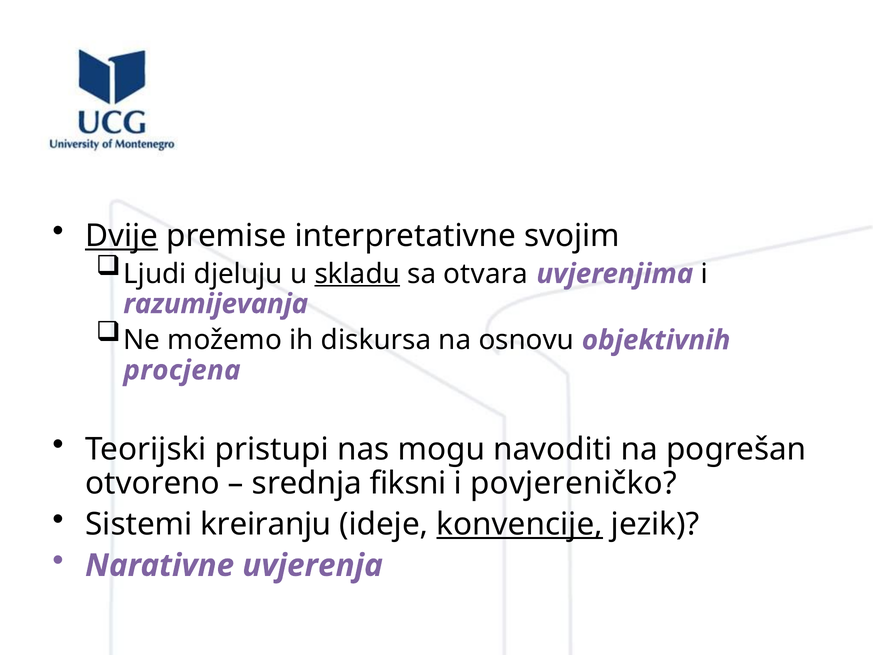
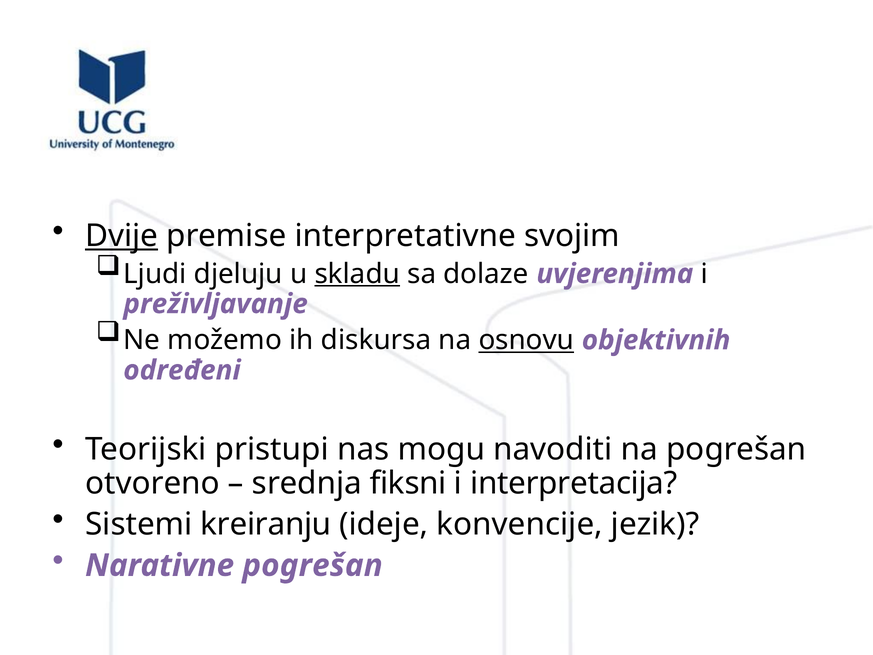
otvara: otvara -> dolaze (486, 274)
razumijevanja: razumijevanja -> preživljavanje (216, 304)
osnovu underline: none -> present (526, 340)
procjena: procjena -> određeni (182, 370)
povjereničko: povjereničko -> interpretacija (574, 483)
konvencije underline: present -> none (520, 524)
Narativne uvjerenja: uvjerenja -> pogrešan (313, 565)
